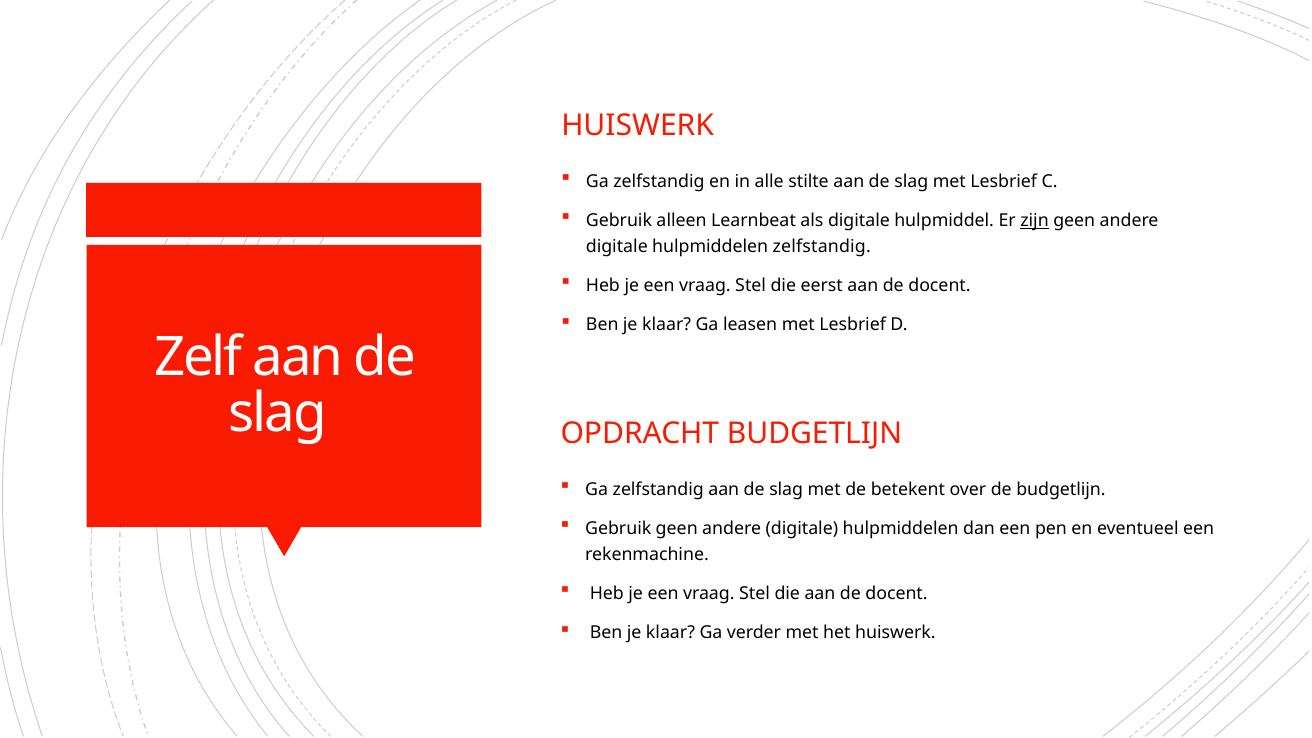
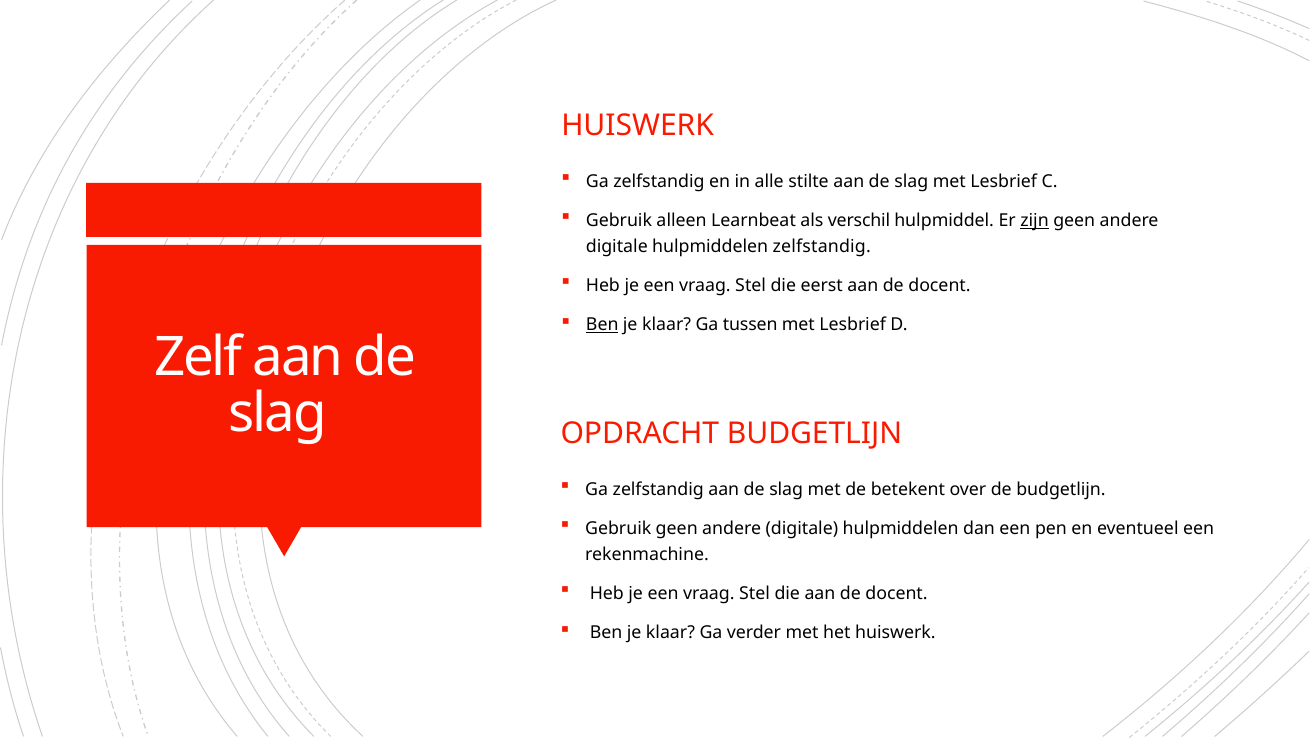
als digitale: digitale -> verschil (859, 221)
Ben underline: none -> present (602, 325)
leasen: leasen -> tussen (750, 325)
